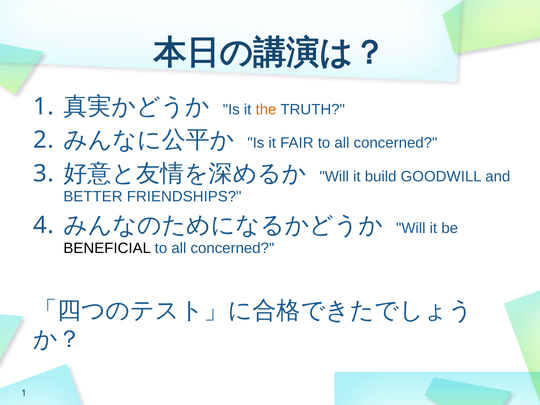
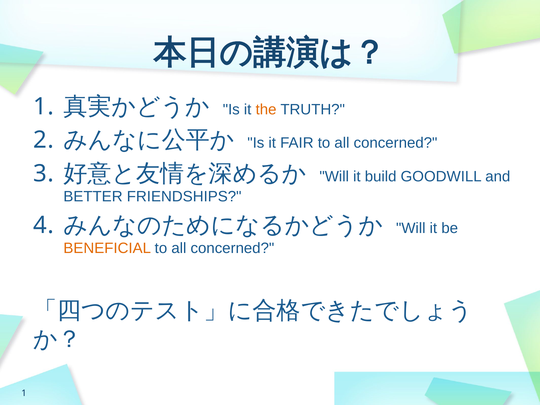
BENEFICIAL colour: black -> orange (107, 248)
